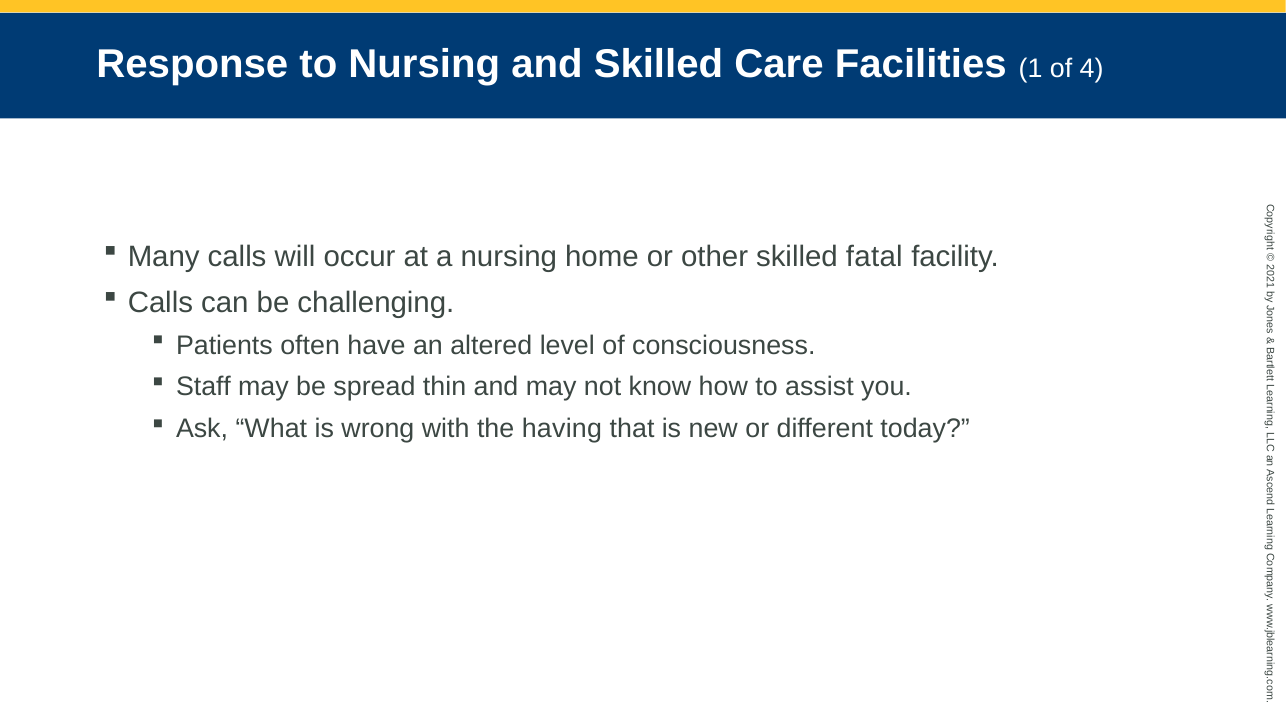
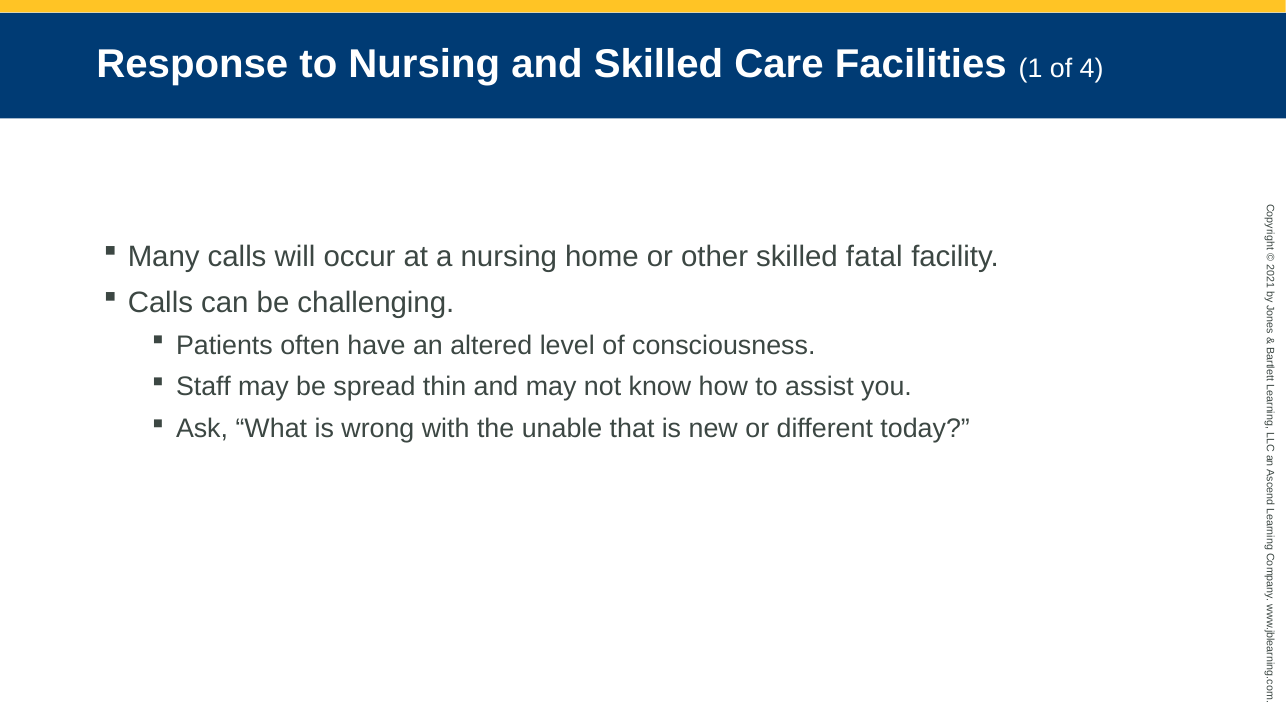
having: having -> unable (562, 429)
